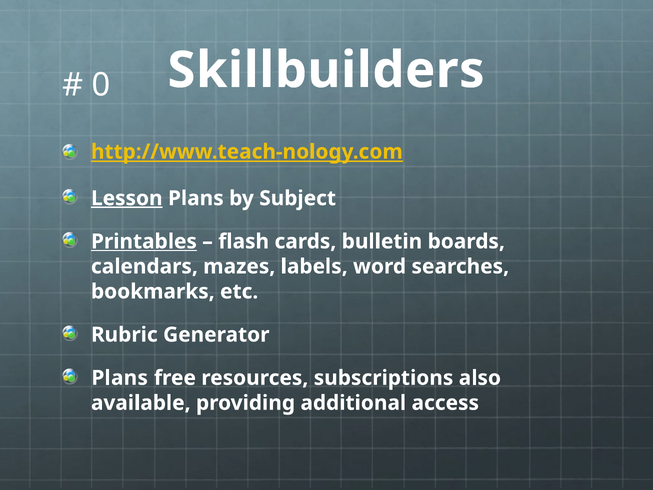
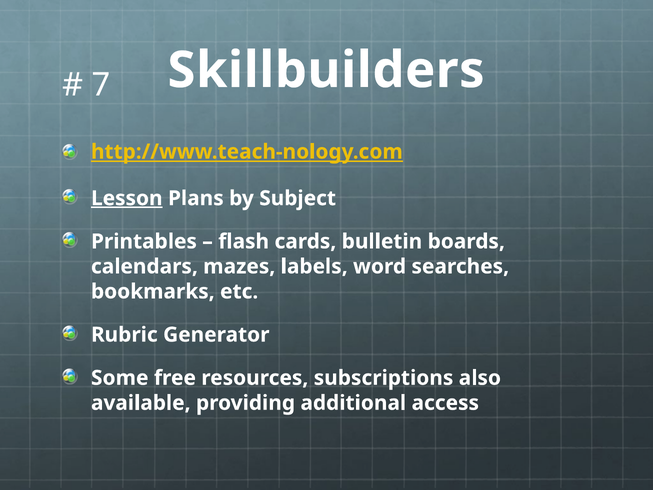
0: 0 -> 7 (101, 85)
Printables underline: present -> none (144, 241)
Plans: Plans -> Some (120, 378)
